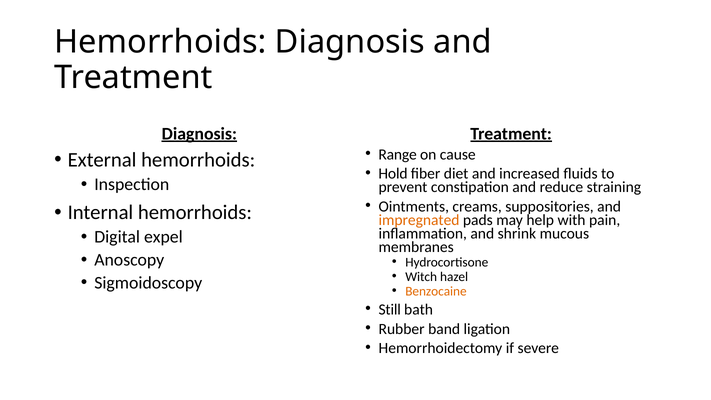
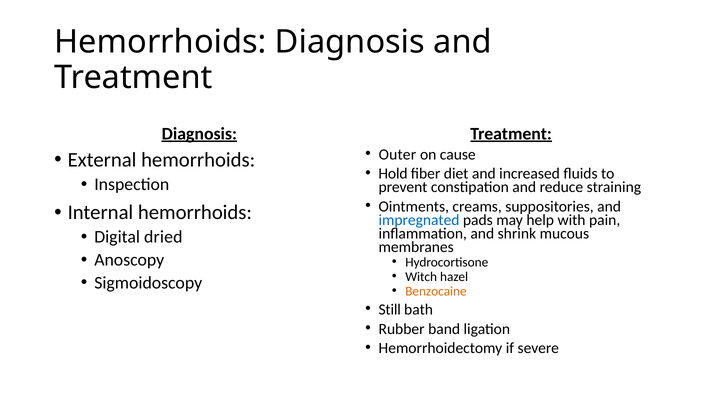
Range: Range -> Outer (397, 154)
impregnated colour: orange -> blue (419, 220)
expel: expel -> dried (163, 237)
